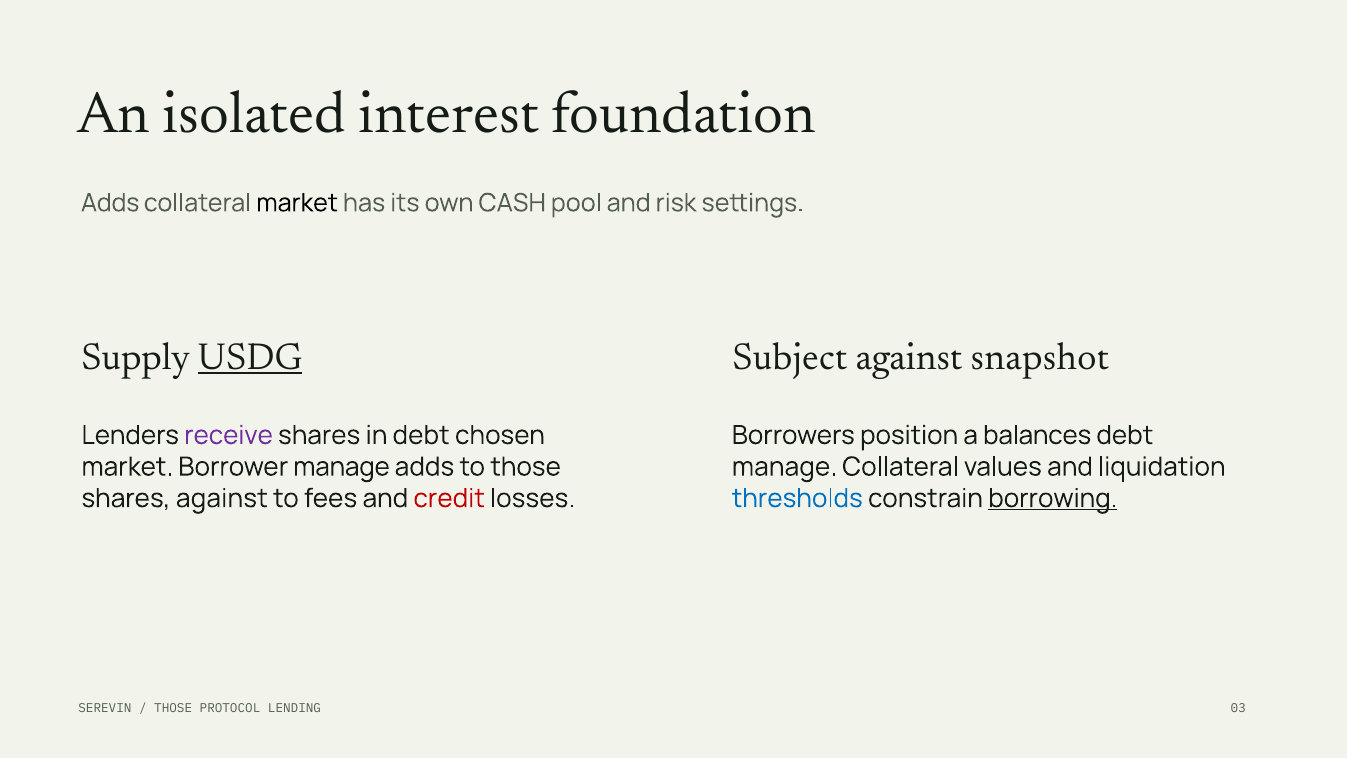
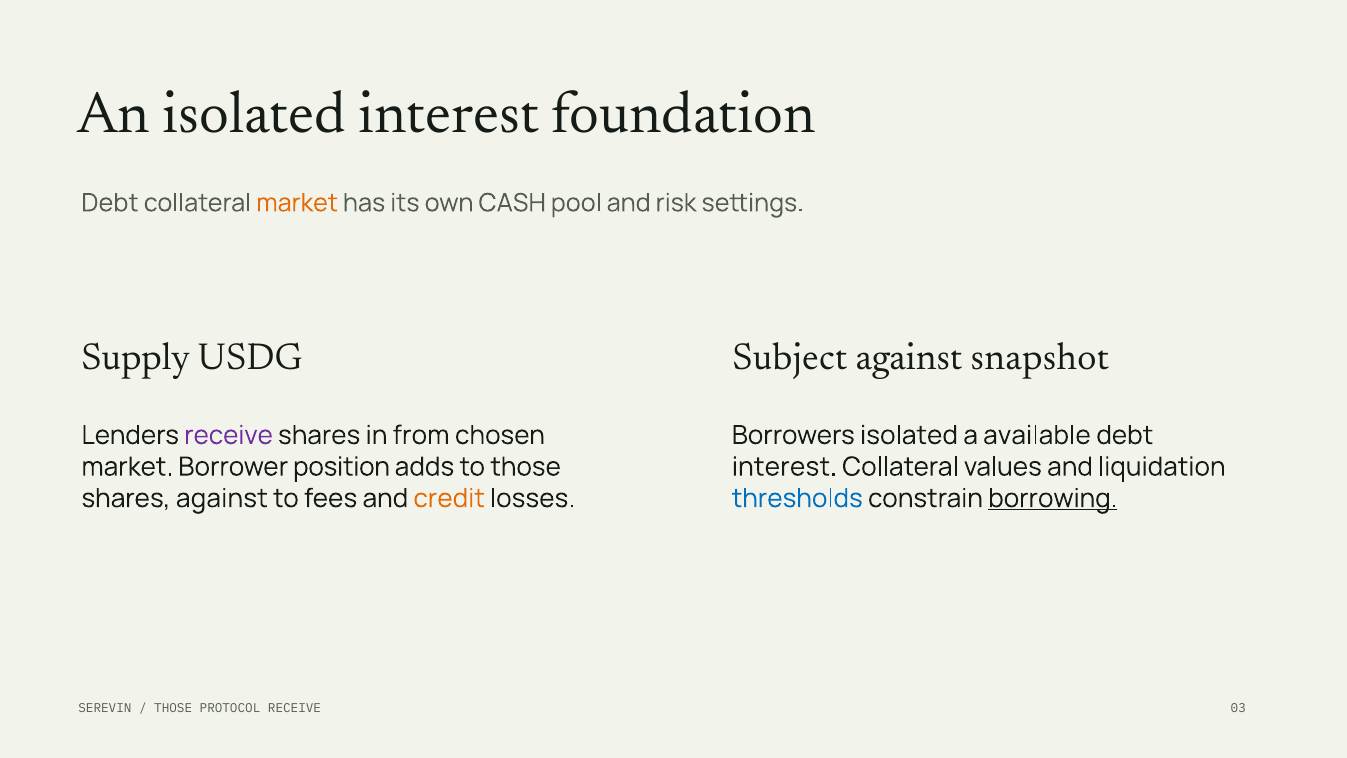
Adds: Adds -> Debt (110, 203)
market colour: black -> orange (297, 203)
USDG underline: present -> none (250, 357)
in debt: debt -> from (421, 435)
Borrowers position: position -> isolated (909, 435)
balances: balances -> available (1037, 435)
Borrower manage: manage -> position (342, 467)
manage: manage -> interest (784, 467)
credit colour: red -> orange (449, 498)
PROTOCOL LENDING: LENDING -> RECEIVE (294, 708)
